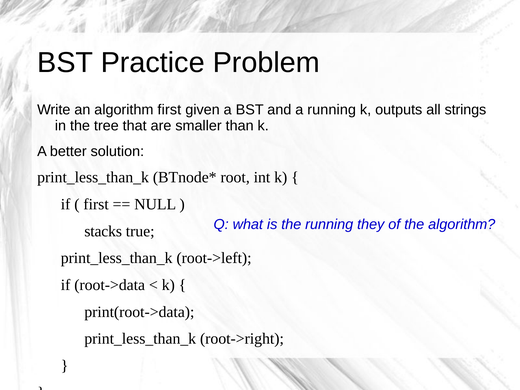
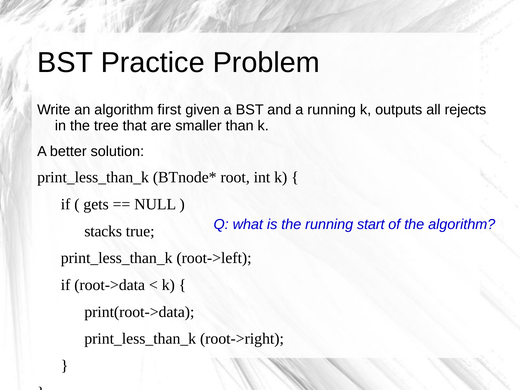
strings: strings -> rejects (465, 110)
first: first -> gets (96, 204)
they: they -> start (371, 224)
